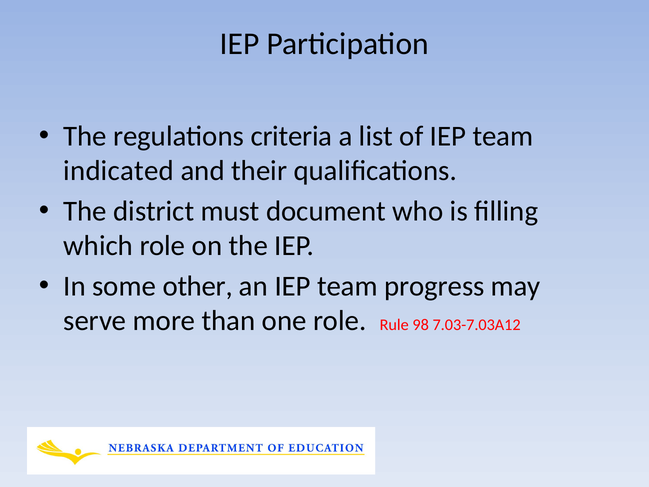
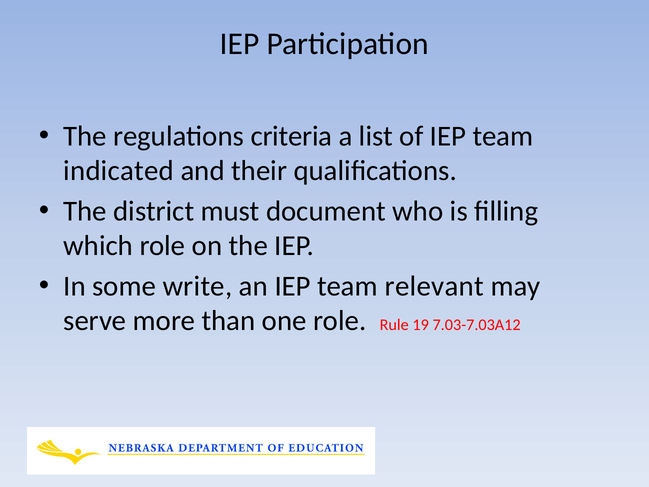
other: other -> write (197, 286)
progress: progress -> relevant (434, 286)
98: 98 -> 19 (421, 325)
